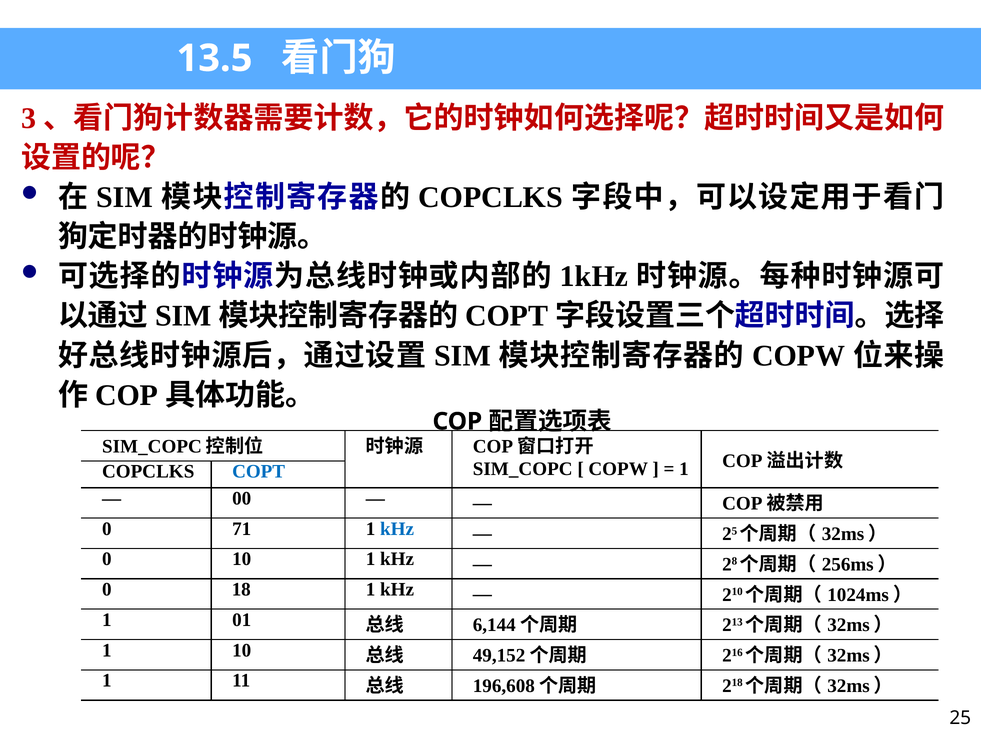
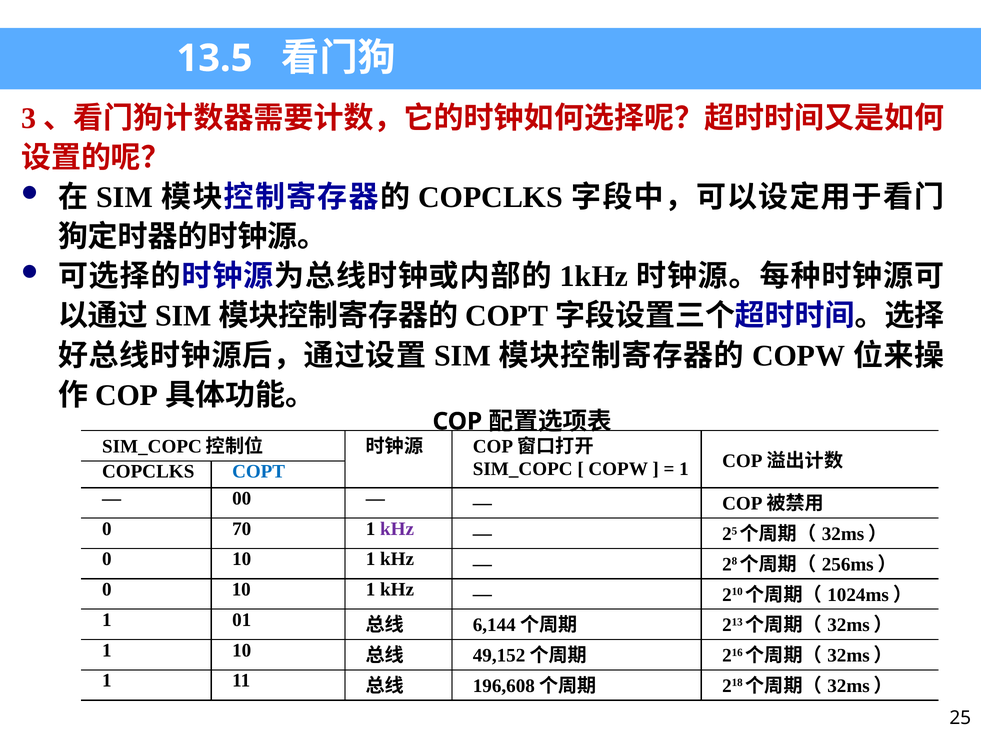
71: 71 -> 70 (242, 529)
kHz colour: blue -> purple (397, 529)
18: 18 -> 10 (241, 589)
